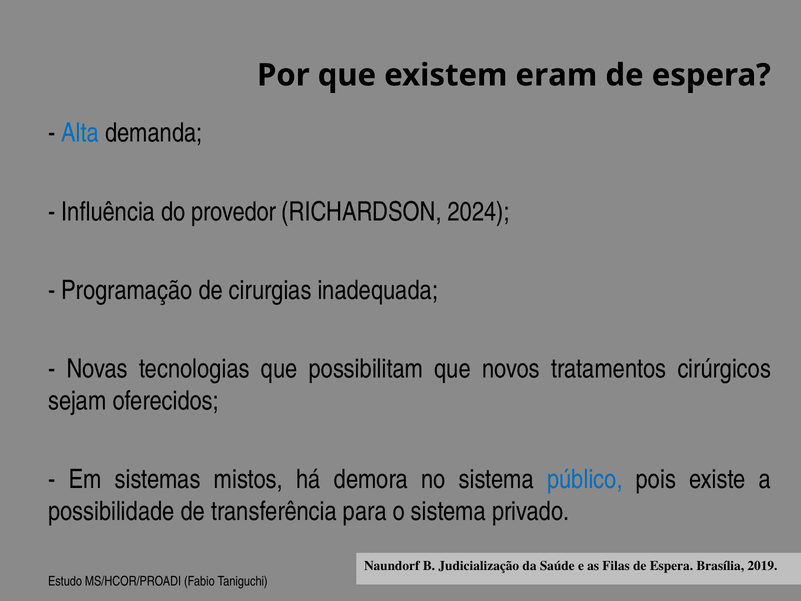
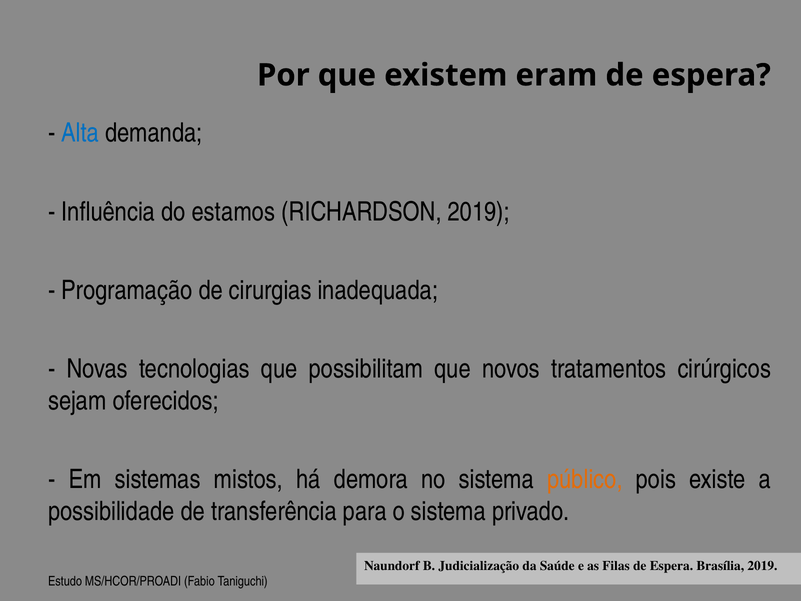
provedor: provedor -> estamos (233, 212)
RICHARDSON 2024: 2024 -> 2019 (479, 212)
público colour: blue -> orange (585, 479)
